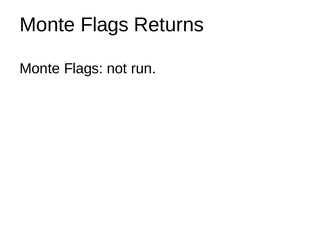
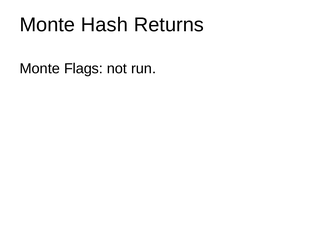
Flags: Flags -> Hash (104, 25)
